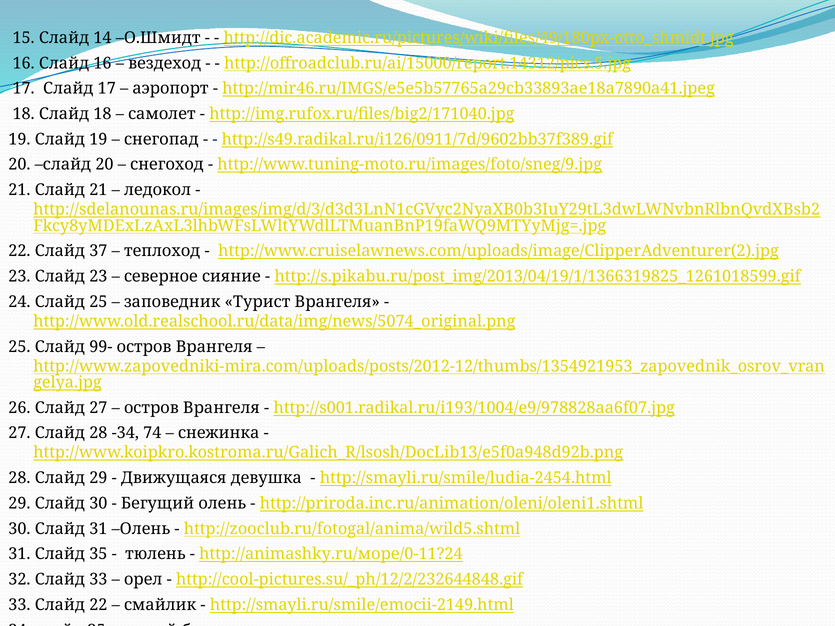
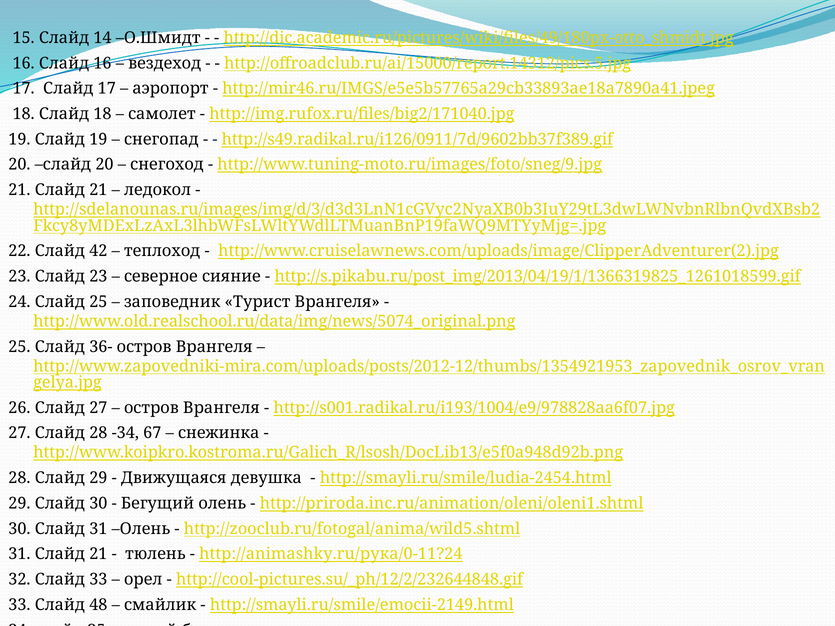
37: 37 -> 42 (98, 251)
99-: 99- -> 36- (101, 347)
74: 74 -> 67 (152, 433)
31 Слайд 35: 35 -> 21 (98, 554)
http://animashky.ru/море/0-11?24: http://animashky.ru/море/0-11?24 -> http://animashky.ru/рука/0-11?24 (331, 554)
Слайд 22: 22 -> 48 (98, 605)
